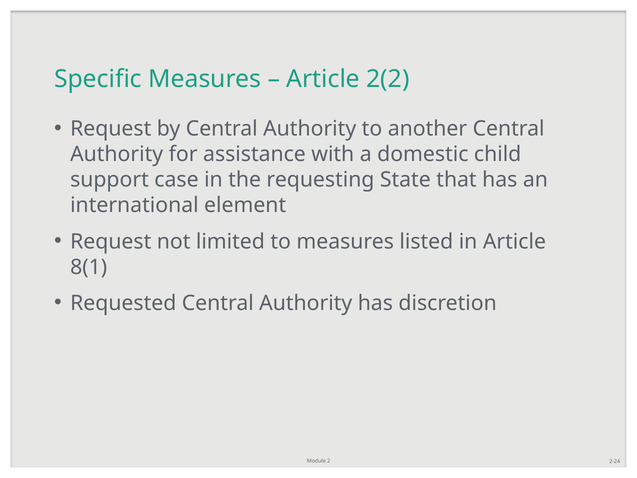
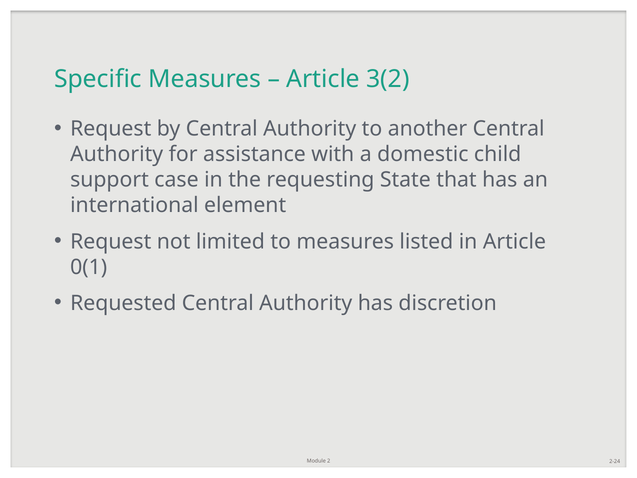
2(2: 2(2 -> 3(2 (388, 79)
8(1: 8(1 -> 0(1 (89, 267)
